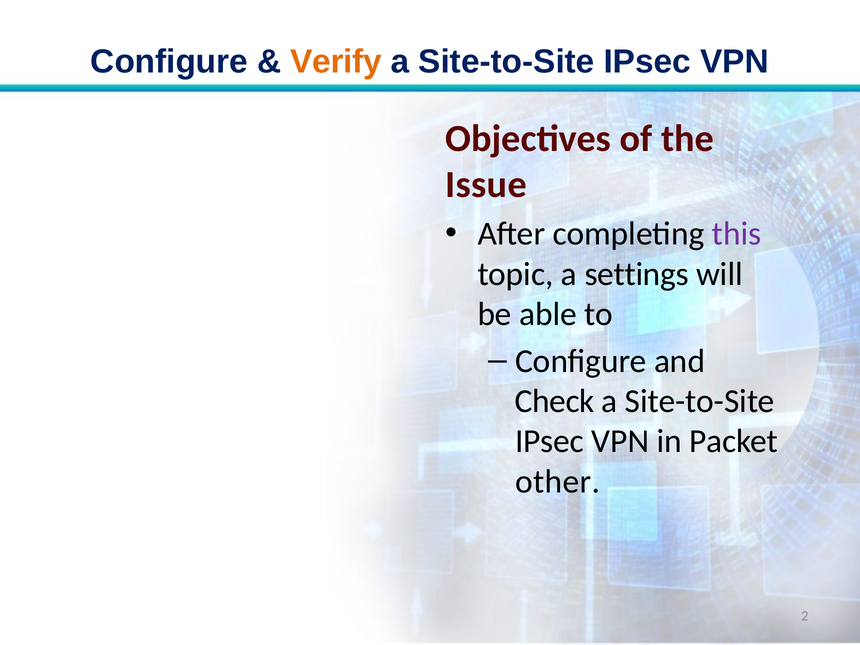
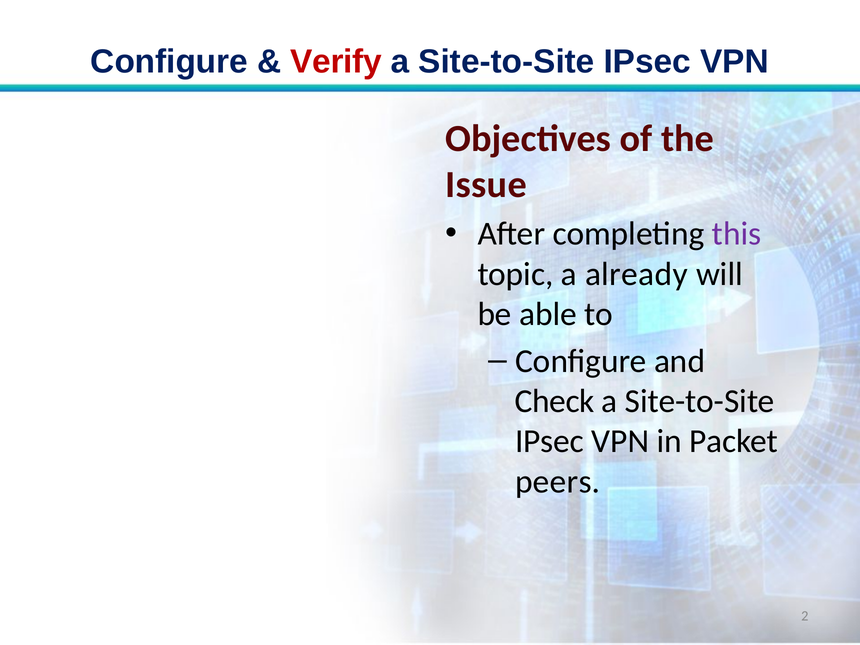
Verify colour: orange -> red (336, 62)
settings: settings -> already (636, 274)
other: other -> peers (558, 481)
